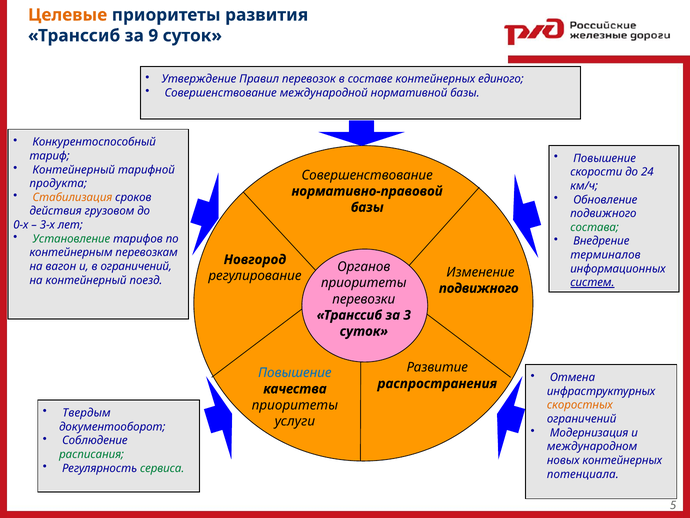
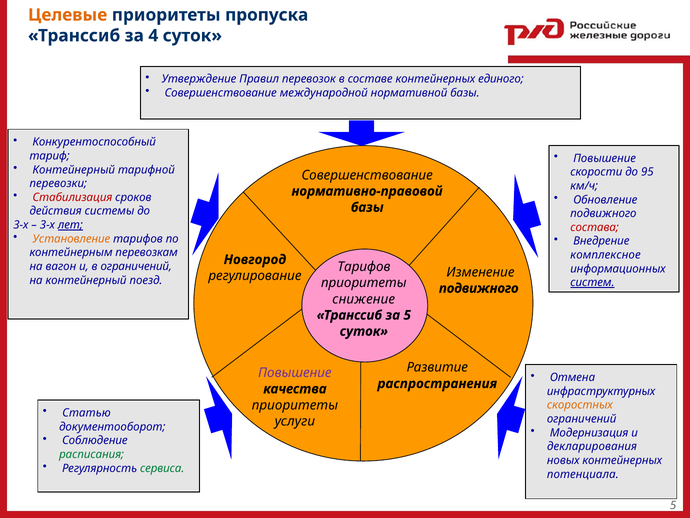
развития: развития -> пропуска (267, 15)
9: 9 -> 4 (153, 36)
24: 24 -> 95 (647, 172)
продукта: продукта -> перевозки (58, 183)
Стабилизация colour: orange -> red (72, 197)
грузовом: грузовом -> системы (110, 211)
0-х: 0-х -> 3-х (21, 225)
лет underline: none -> present (70, 225)
состава colour: green -> red (595, 227)
Установление colour: green -> orange (71, 239)
терминалов: терминалов -> комплексное (606, 255)
Органов: Органов -> Тарифов (364, 267)
перевозки: перевозки -> снижение (364, 299)
за 3: 3 -> 5 (407, 315)
Повышение colour: blue -> purple (295, 372)
Твердым: Твердым -> Статью (86, 413)
международном: международном -> декларирования (592, 446)
